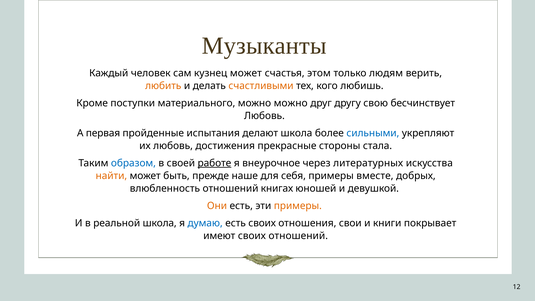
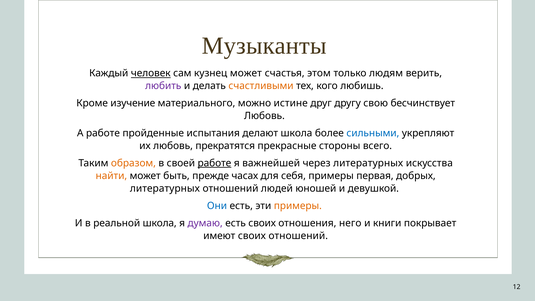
человек underline: none -> present (151, 73)
любить colour: orange -> purple (163, 86)
поступки: поступки -> изучение (133, 103)
можно можно: можно -> истине (291, 103)
А первая: первая -> работе (103, 133)
достижения: достижения -> прекратятся (225, 146)
стала: стала -> всего (377, 146)
образом colour: blue -> orange (133, 163)
внеурочное: внеурочное -> важнейшей (271, 163)
наше: наше -> часах (245, 176)
вместе: вместе -> первая (375, 176)
влюбленность: влюбленность -> литературных (165, 189)
книгах: книгах -> людей (277, 189)
Они colour: orange -> blue (217, 206)
думаю colour: blue -> purple (205, 223)
свои: свои -> него (350, 223)
